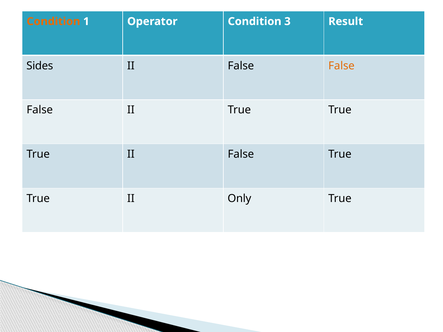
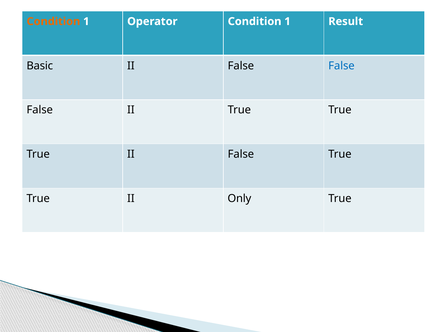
Operator Condition 3: 3 -> 1 (287, 21)
Sides: Sides -> Basic (40, 66)
False colour: orange -> blue (341, 66)
